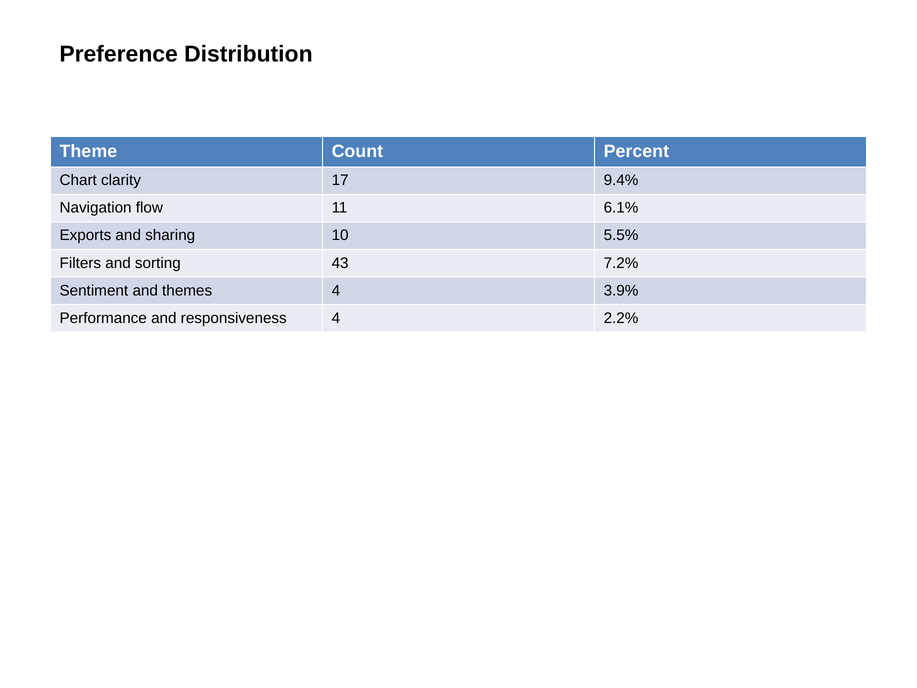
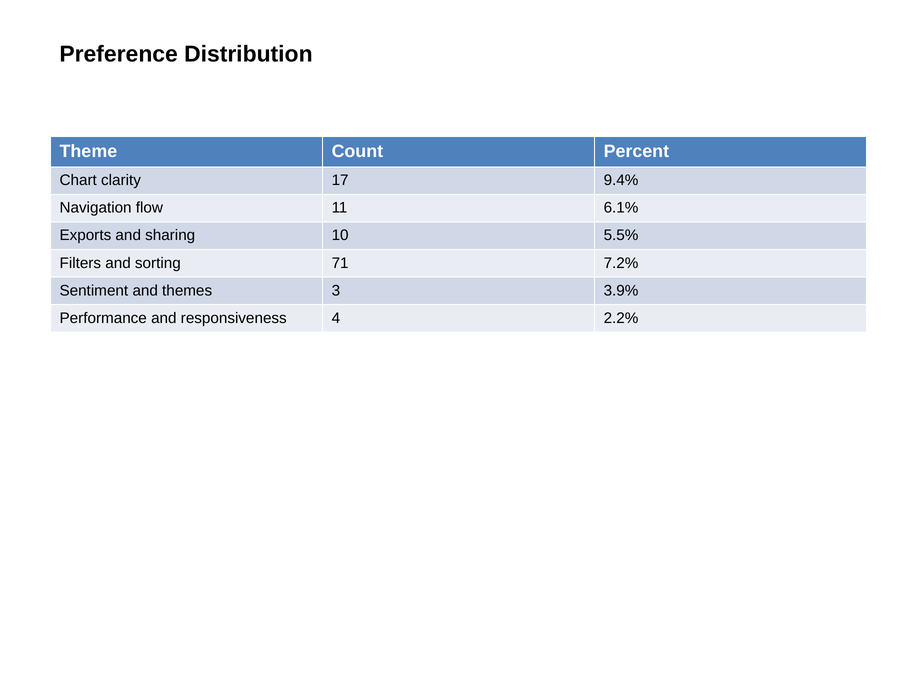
43: 43 -> 71 (340, 263)
themes 4: 4 -> 3 (336, 290)
